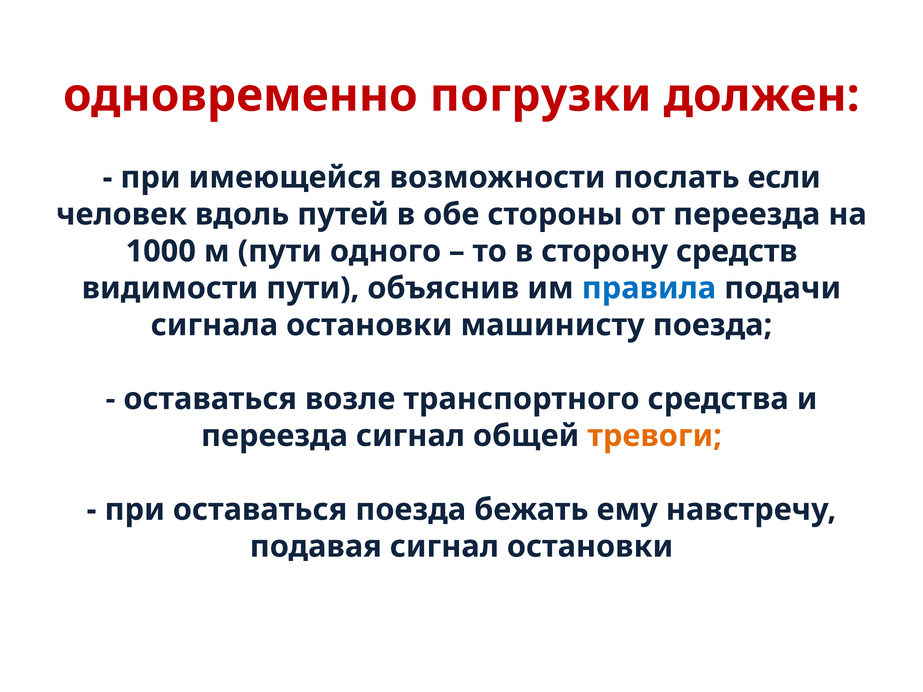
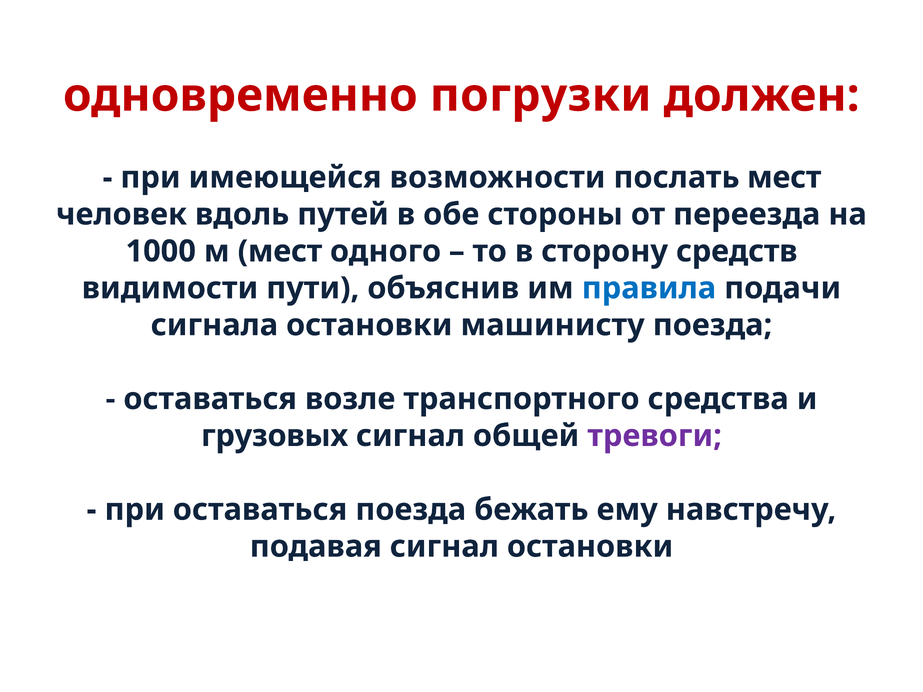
послать если: если -> мест (784, 178)
м пути: пути -> мест (280, 251)
переезда: переезда -> грузовых (275, 436)
тревоги colour: orange -> purple (655, 436)
